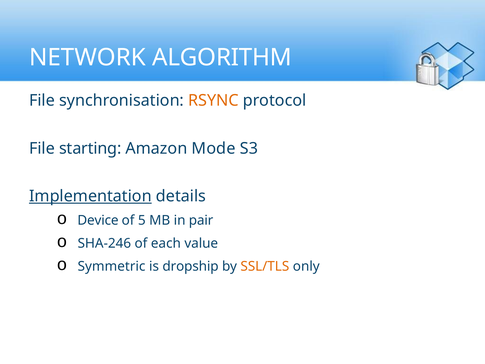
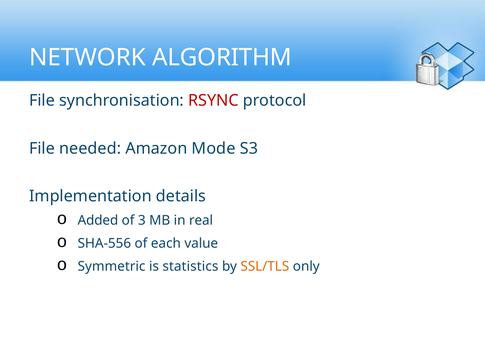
RSYNC colour: orange -> red (213, 101)
starting: starting -> needed (90, 148)
Implementation underline: present -> none (90, 196)
Device: Device -> Added (98, 220)
5: 5 -> 3 (142, 220)
pair: pair -> real (201, 220)
SHA-246: SHA-246 -> SHA-556 (104, 243)
dropship: dropship -> statistics (190, 266)
